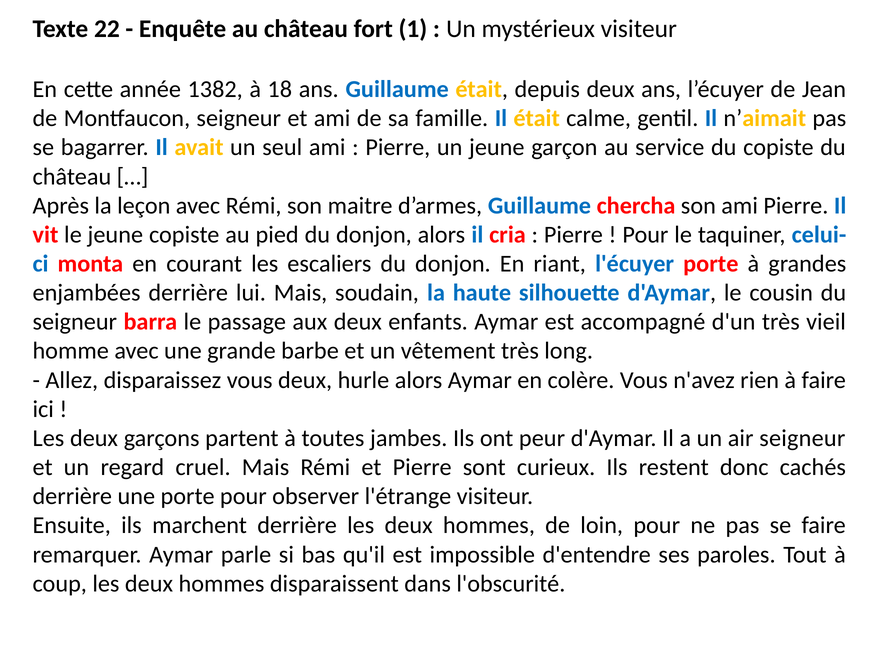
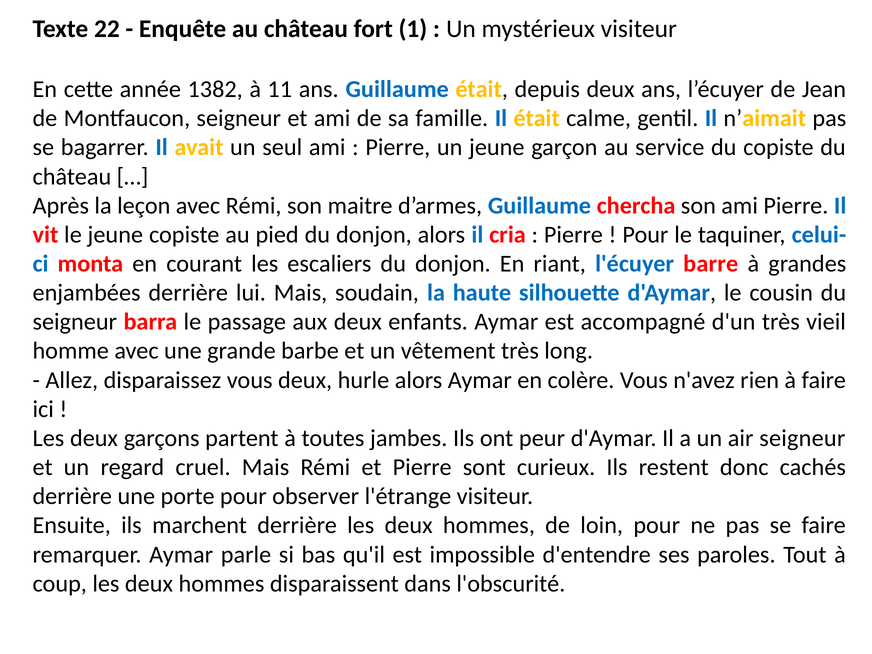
18: 18 -> 11 (280, 89)
l'écuyer porte: porte -> barre (711, 264)
